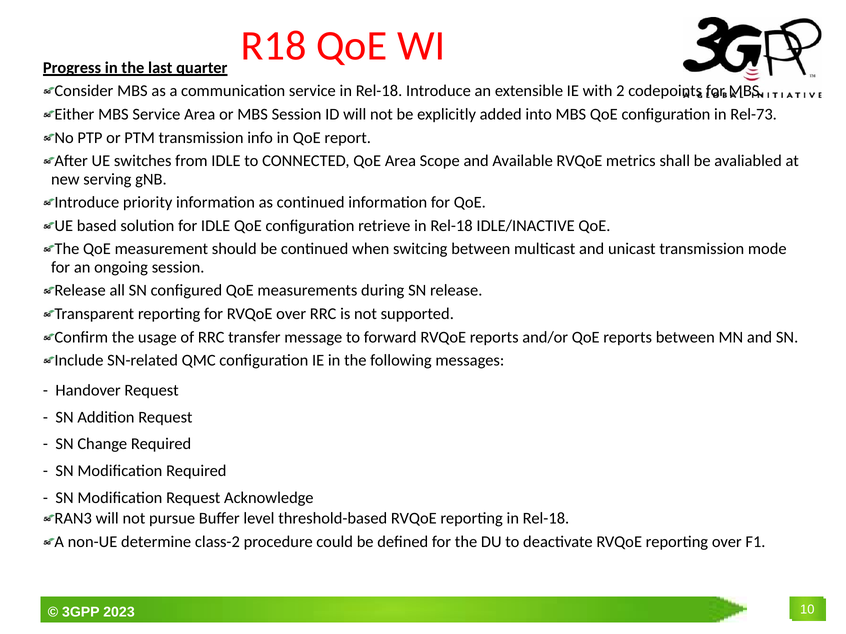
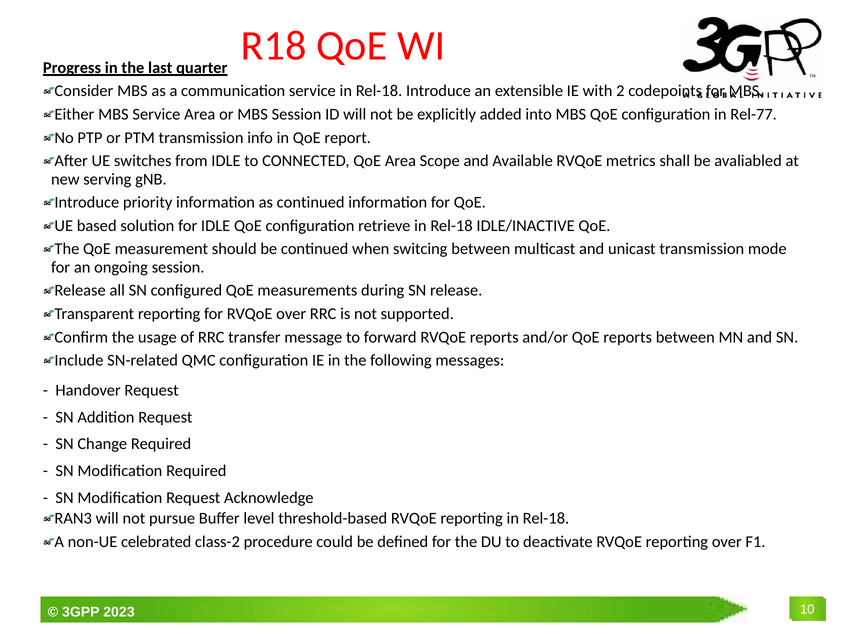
Rel-73: Rel-73 -> Rel-77 (754, 114)
determine: determine -> celebrated (156, 542)
